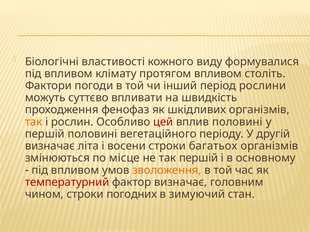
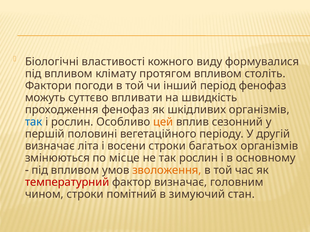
період рослини: рослини -> фенофаз (263, 86)
так colour: orange -> blue (34, 122)
цей colour: red -> orange (163, 122)
вплив половині: половині -> сезонний (237, 122)
так першій: першій -> рослин (199, 158)
погодних: погодних -> помітний (132, 195)
